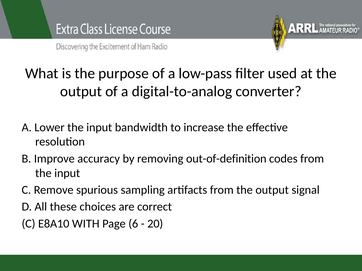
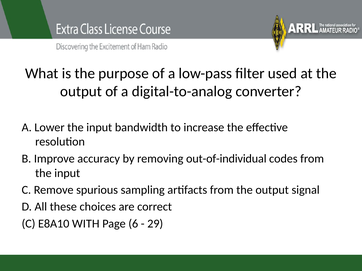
out-of-definition: out-of-definition -> out-of-individual (226, 159)
20: 20 -> 29 (155, 224)
